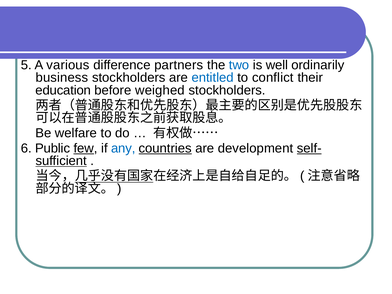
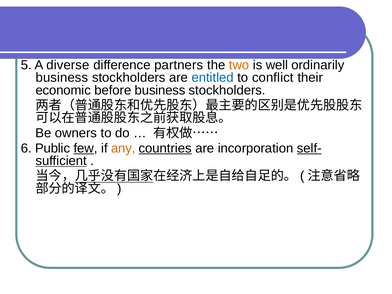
various: various -> diverse (68, 65)
two colour: blue -> orange (239, 65)
education: education -> economic (63, 90)
before weighed: weighed -> business (160, 90)
welfare: welfare -> owners (76, 133)
any colour: blue -> orange (123, 148)
development: development -> incorporation (256, 148)
